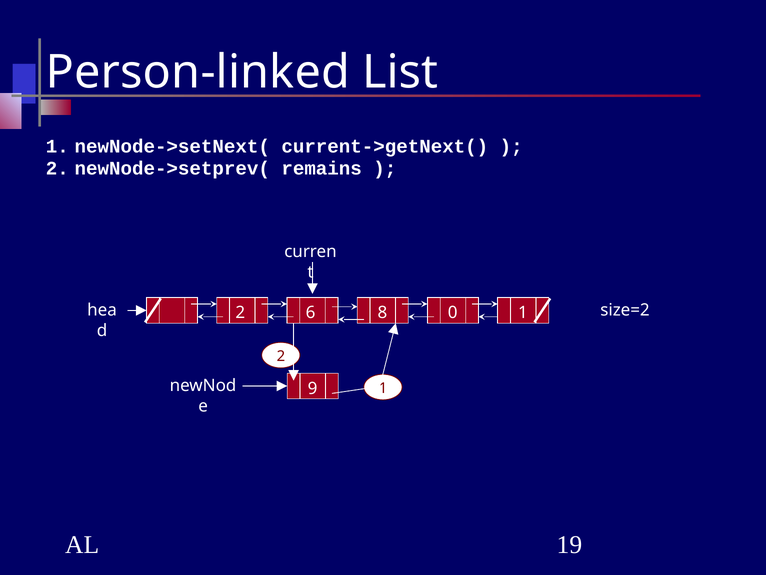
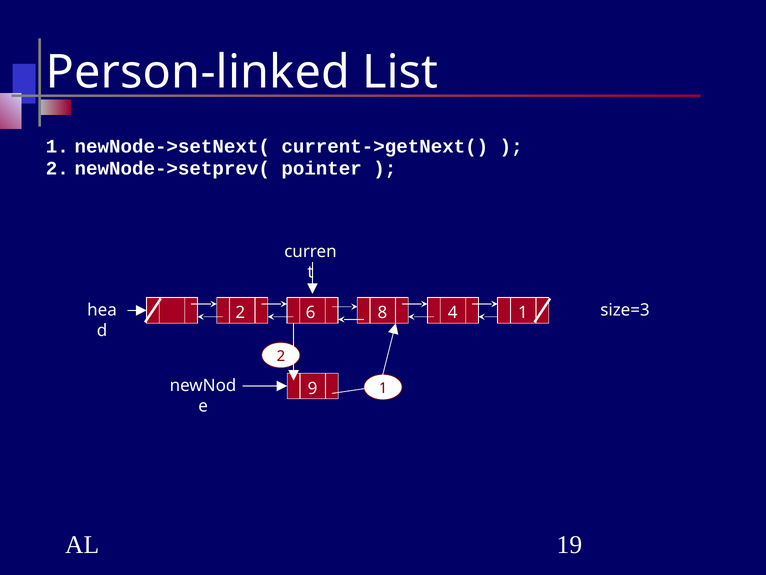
remains: remains -> pointer (322, 168)
size=2: size=2 -> size=3 (625, 310)
0: 0 -> 4 (453, 313)
